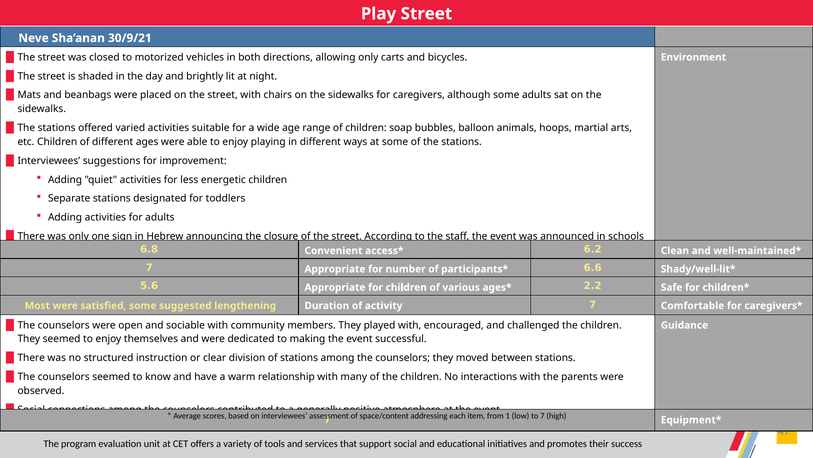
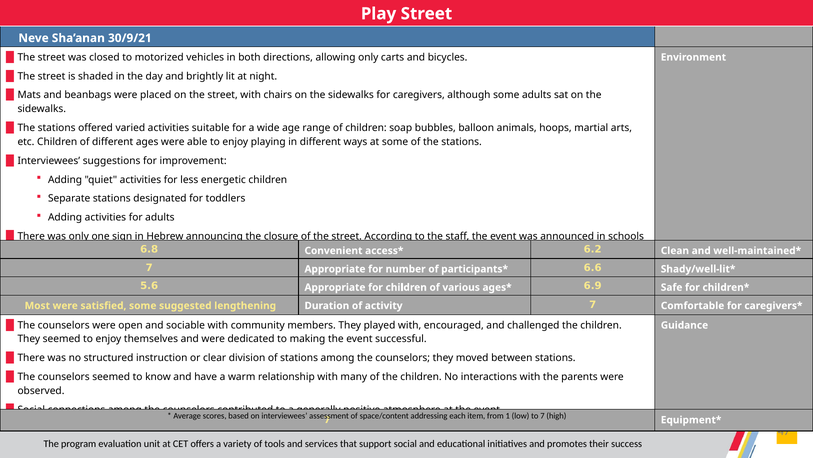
2.2: 2.2 -> 6.9 (593, 286)
